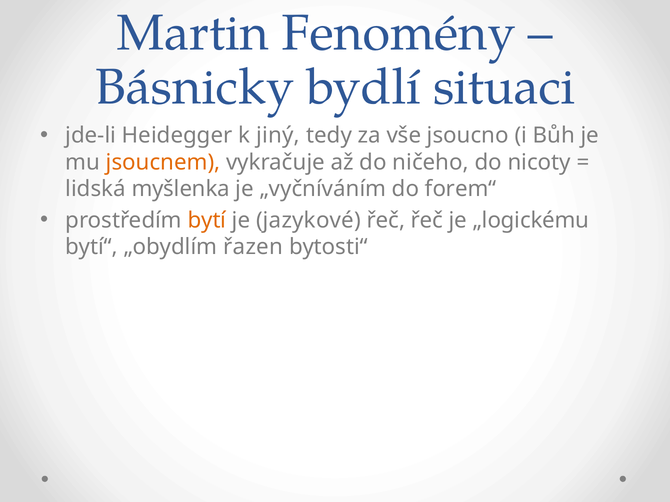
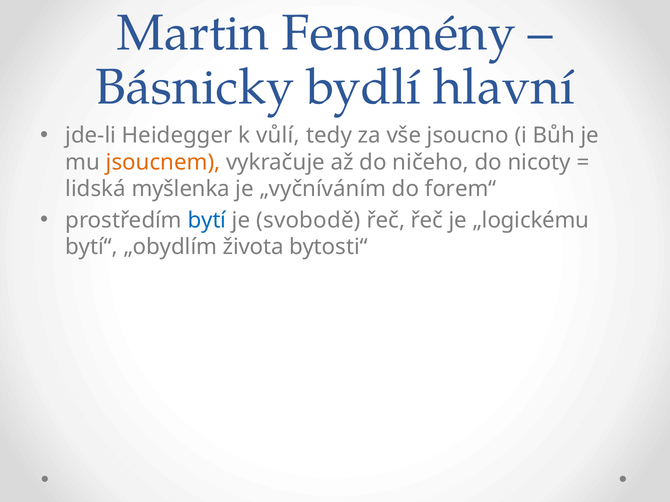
situaci: situaci -> hlavní (504, 87)
jiný: jiný -> vůlí (278, 136)
bytí colour: orange -> blue (207, 220)
jazykové: jazykové -> svobodě (308, 220)
řazen: řazen -> života (253, 247)
